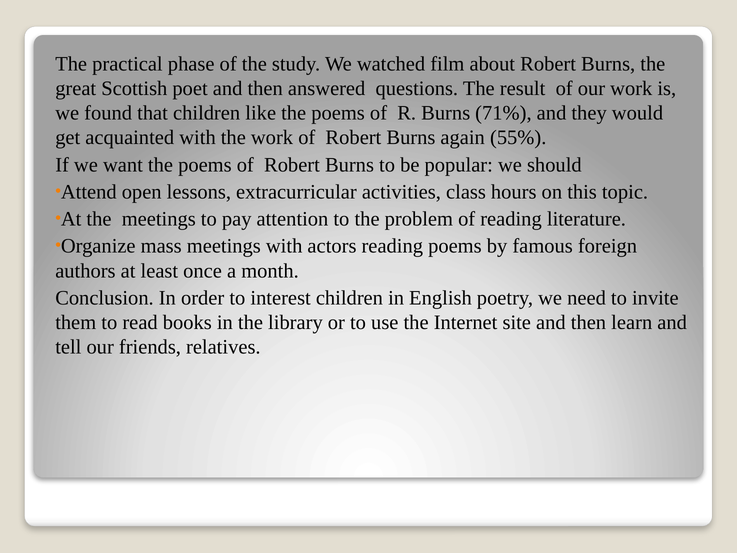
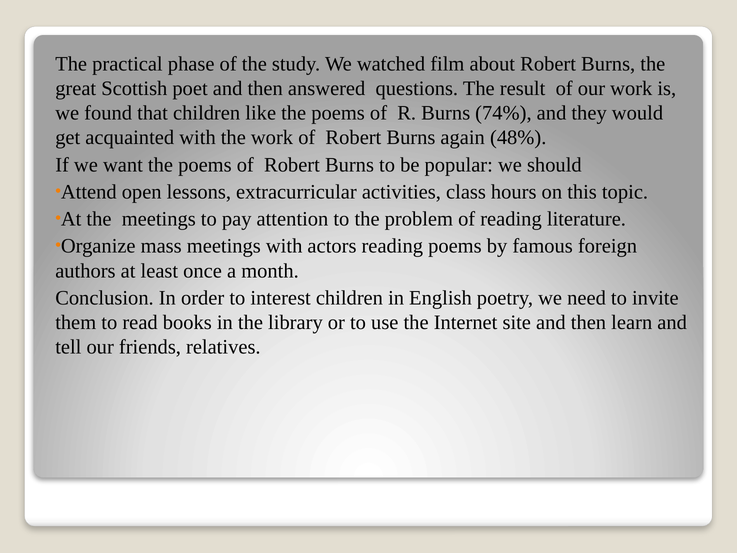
71%: 71% -> 74% (503, 113)
55%: 55% -> 48% (518, 138)
